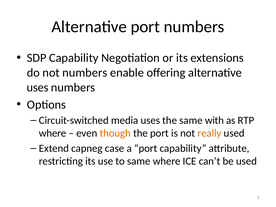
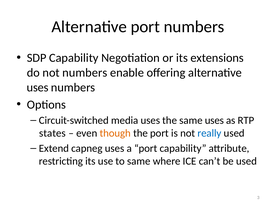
same with: with -> uses (214, 120)
where: where -> states (52, 133)
really colour: orange -> blue (209, 133)
capneg case: case -> uses (115, 148)
